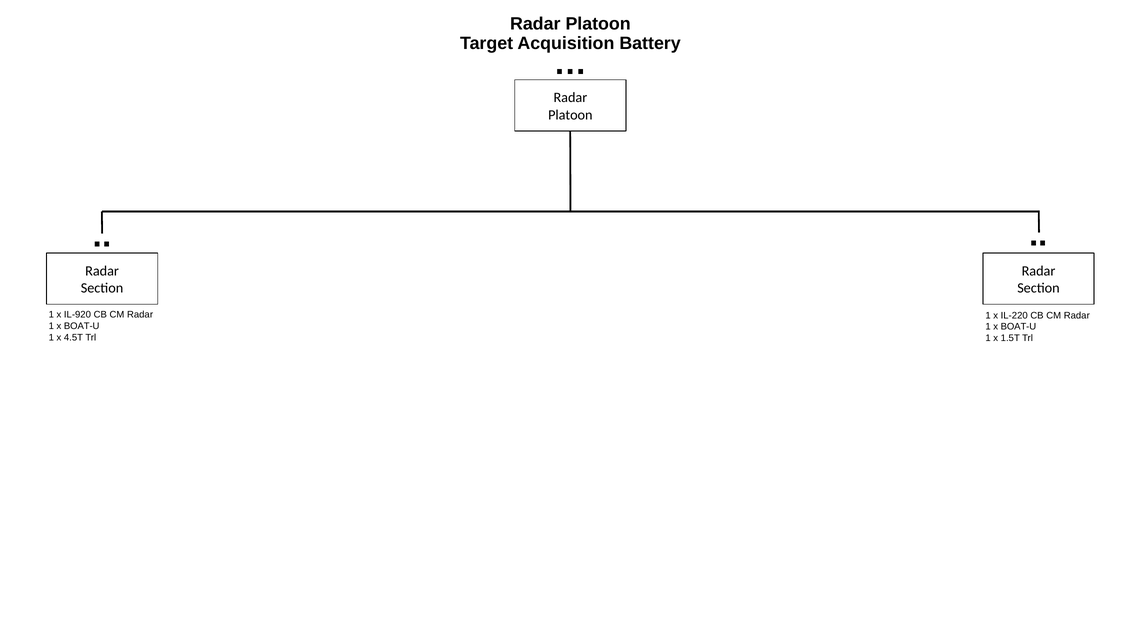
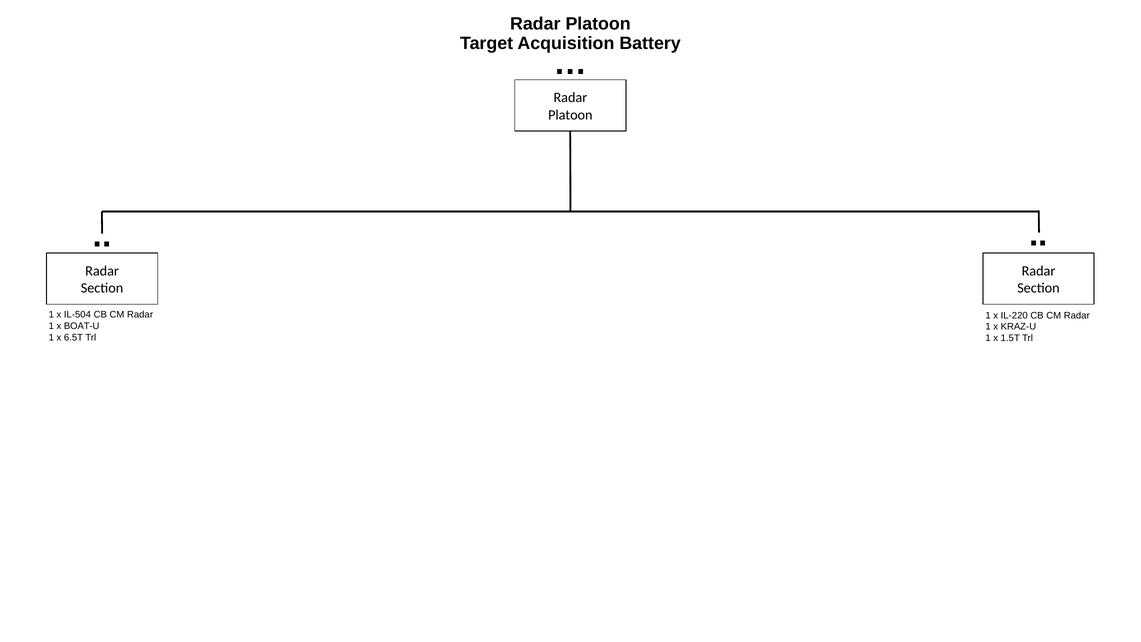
IL-920: IL-920 -> IL-504 (77, 315)
BOAT-U: BOAT-U -> KRAZ-U (1018, 327)
4.5T: 4.5T -> 6.5T (73, 337)
